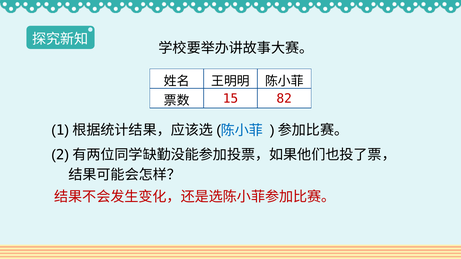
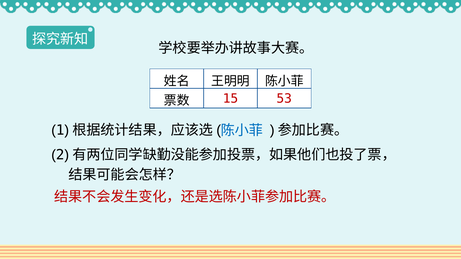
82: 82 -> 53 (284, 99)
